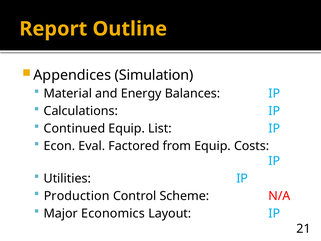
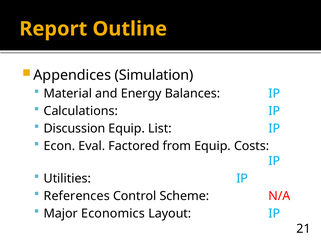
Continued: Continued -> Discussion (74, 128)
Production: Production -> References (77, 196)
